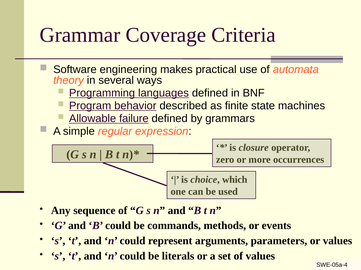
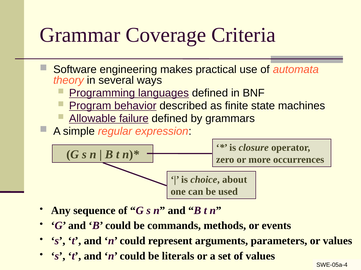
which: which -> about (235, 180)
